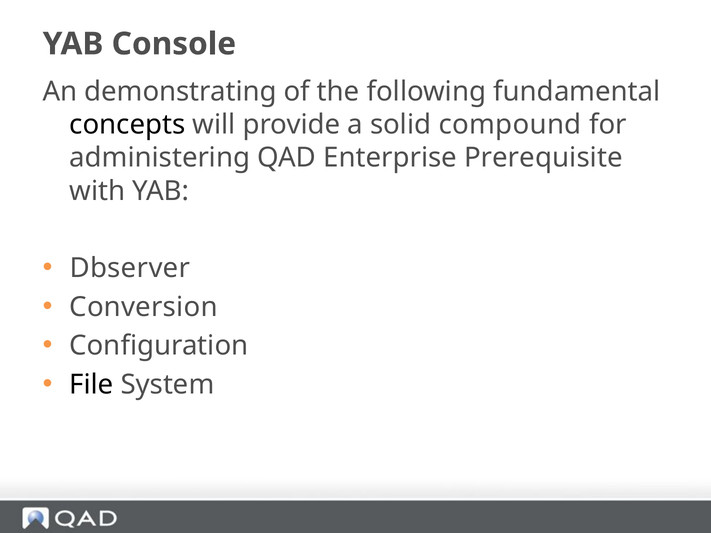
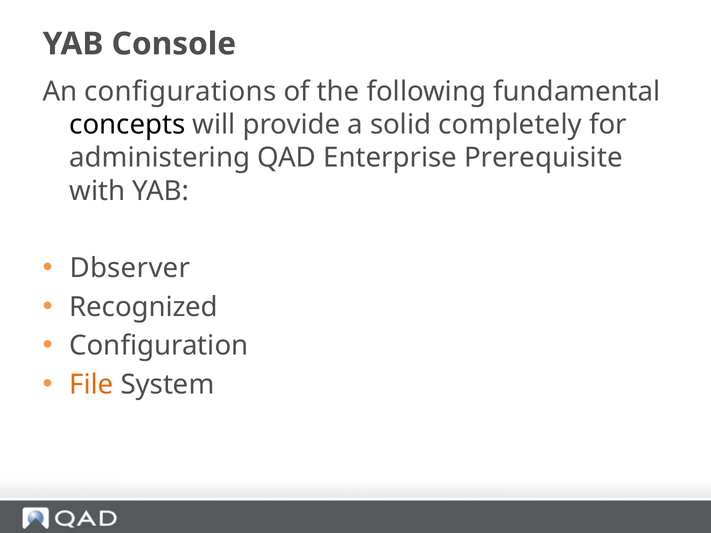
demonstrating: demonstrating -> configurations (180, 91)
compound: compound -> completely (510, 125)
Conversion: Conversion -> Recognized (144, 307)
File colour: black -> orange (91, 385)
